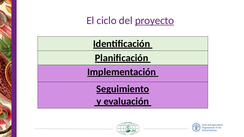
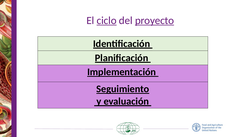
ciclo underline: none -> present (107, 20)
